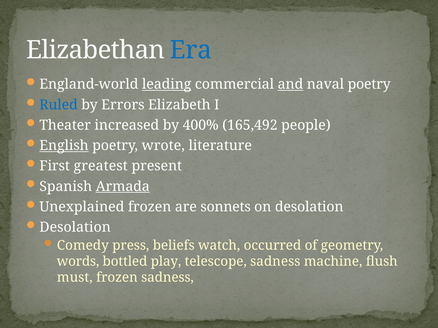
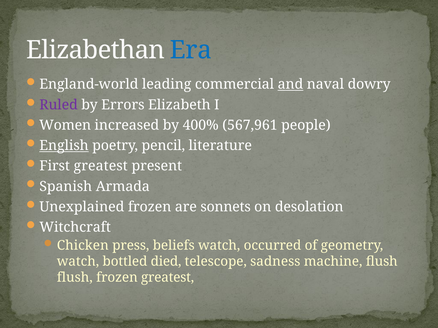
leading underline: present -> none (167, 85)
naval poetry: poetry -> dowry (369, 85)
Ruled colour: blue -> purple (59, 105)
Theater: Theater -> Women (65, 125)
165,492: 165,492 -> 567,961 (250, 125)
wrote: wrote -> pencil (163, 146)
Armada underline: present -> none (123, 187)
Desolation: Desolation -> Witchcraft (75, 228)
Comedy: Comedy -> Chicken (83, 246)
words: words -> watch (78, 262)
play: play -> died (166, 262)
must: must -> flush (75, 278)
frozen sadness: sadness -> greatest (168, 278)
